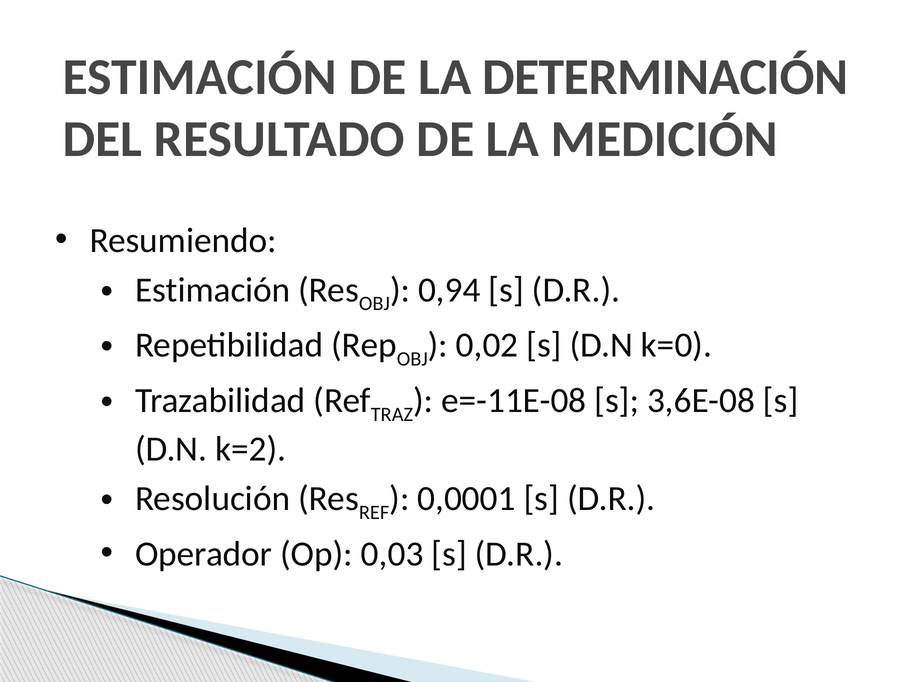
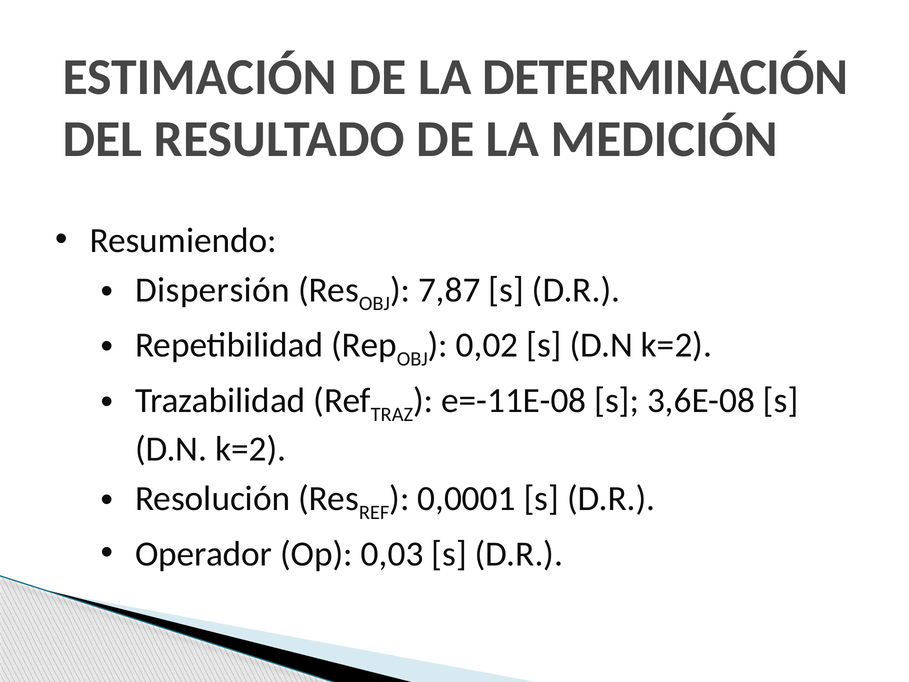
Estimación: Estimación -> Dispersión (212, 290)
0,94: 0,94 -> 7,87 (449, 290)
0,02 s D.N k=0: k=0 -> k=2 (676, 345)
